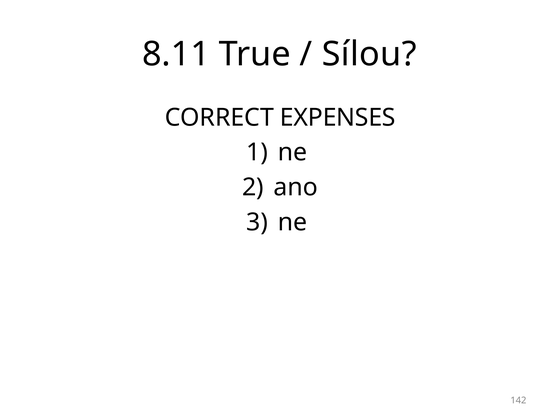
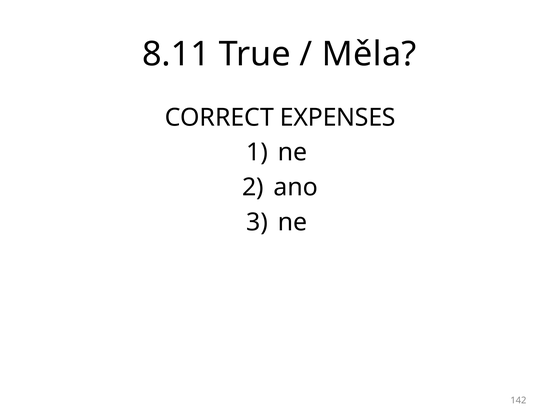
Sílou: Sílou -> Měla (369, 54)
